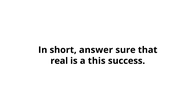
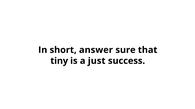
real: real -> tiny (59, 61)
this: this -> just (97, 61)
